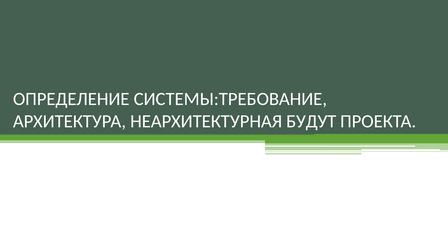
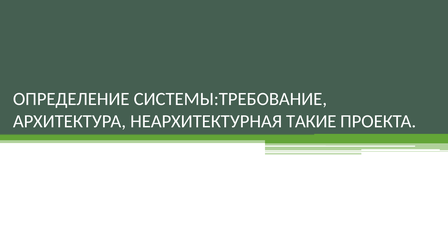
БУДУТ: БУДУТ -> ТАКИЕ (311, 121)
